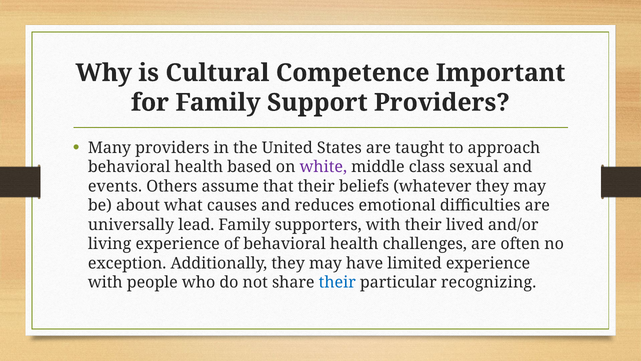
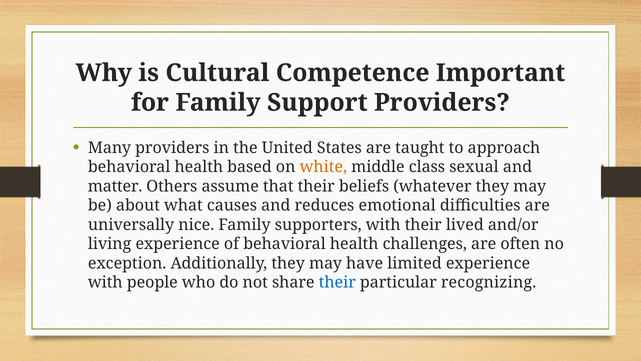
white colour: purple -> orange (323, 167)
events: events -> matter (115, 186)
lead: lead -> nice (196, 225)
